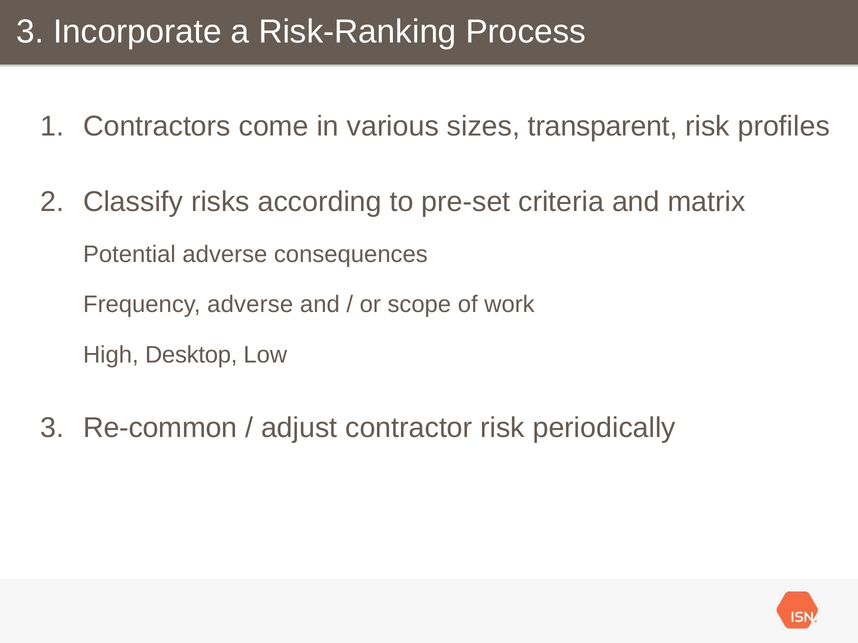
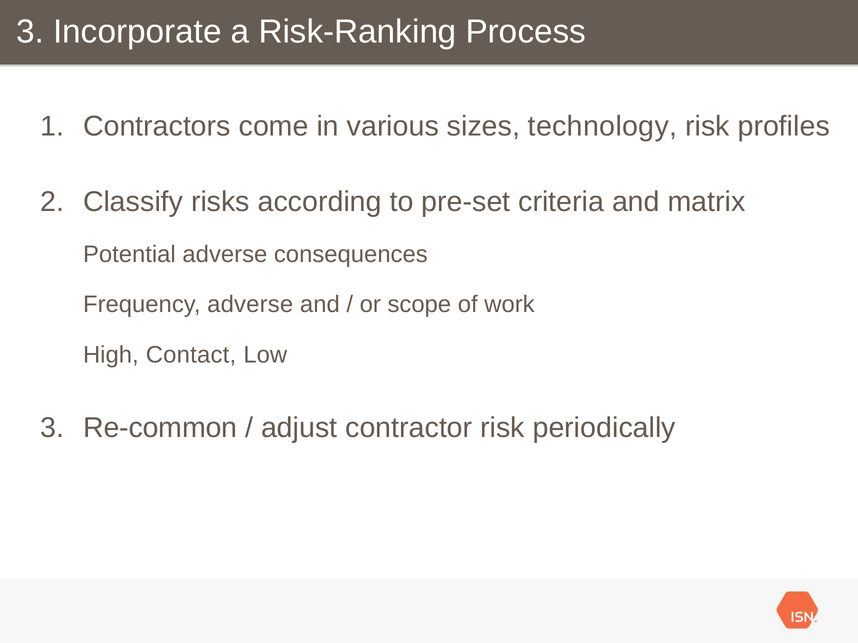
transparent: transparent -> technology (602, 126)
Desktop: Desktop -> Contact (191, 355)
